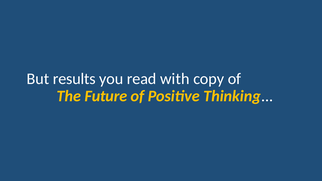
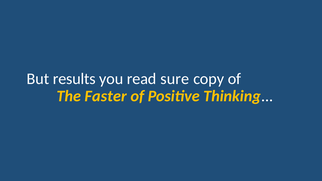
with: with -> sure (175, 79)
Future: Future -> Faster (106, 96)
